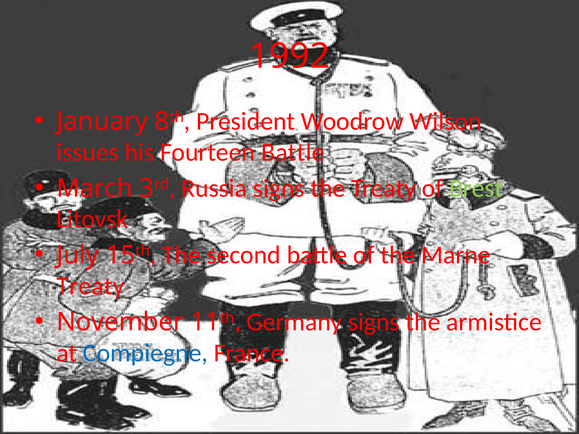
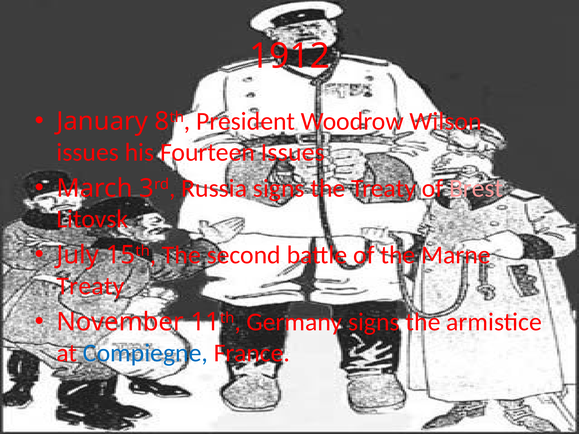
1992: 1992 -> 1912 (289, 56)
Fourteen Battle: Battle -> Issues (293, 152)
Brest colour: light green -> pink (476, 188)
